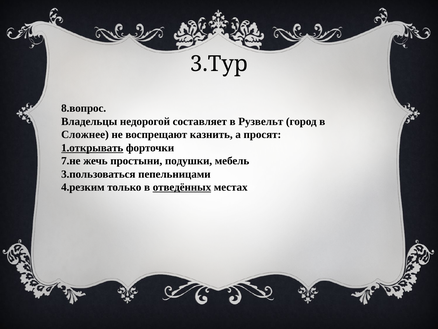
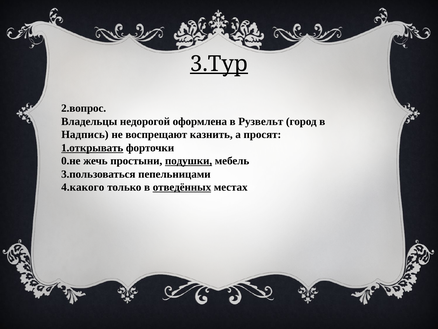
3.Тур underline: none -> present (219, 64)
8.вопрос: 8.вопрос -> 2.вопрос (84, 108)
составляет: составляет -> оформлена (200, 121)
Сложнее: Сложнее -> Надпись (85, 134)
7.не: 7.не -> 0.не (71, 161)
подушки underline: none -> present (189, 161)
4.резким: 4.резким -> 4.какого (83, 187)
